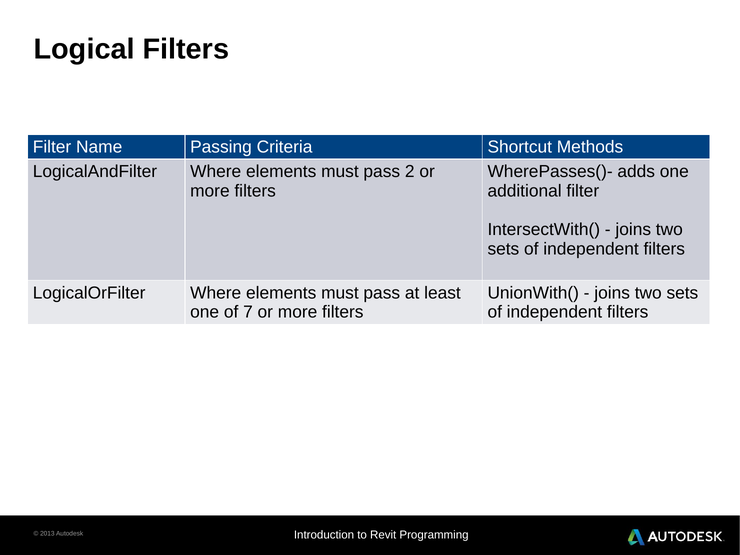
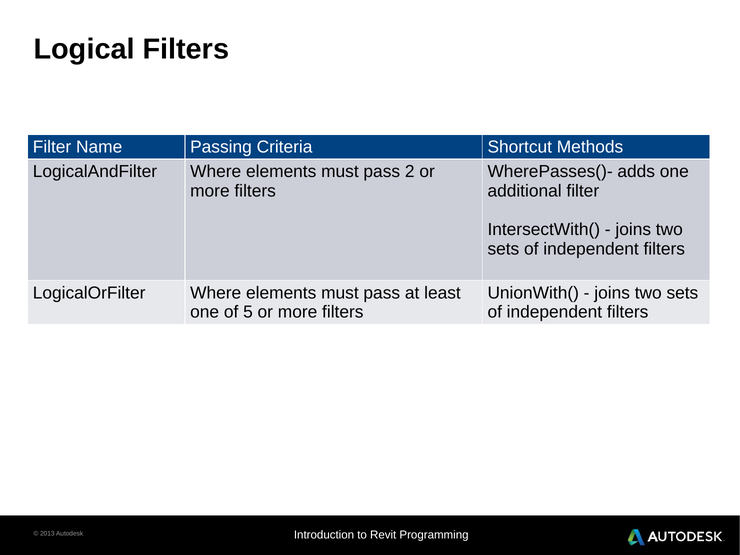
7: 7 -> 5 (248, 312)
